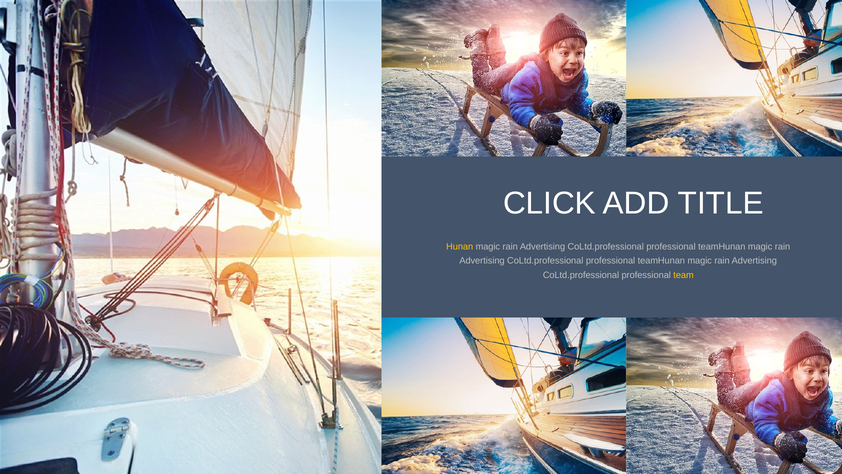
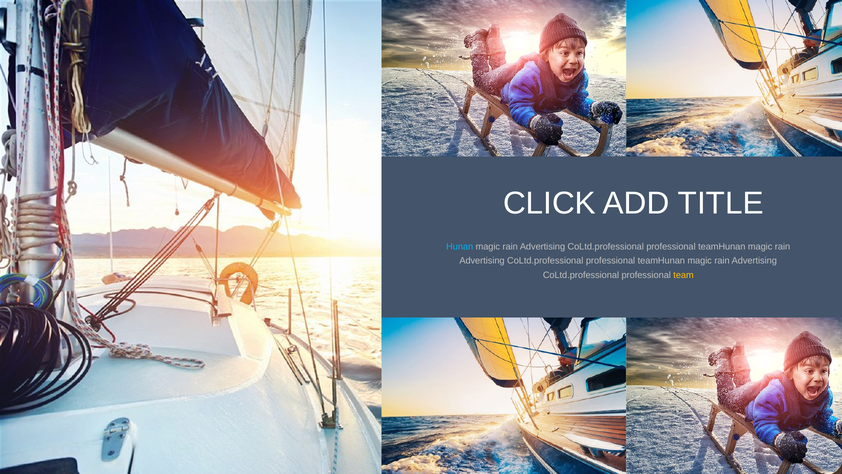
Hunan colour: yellow -> light blue (460, 246)
